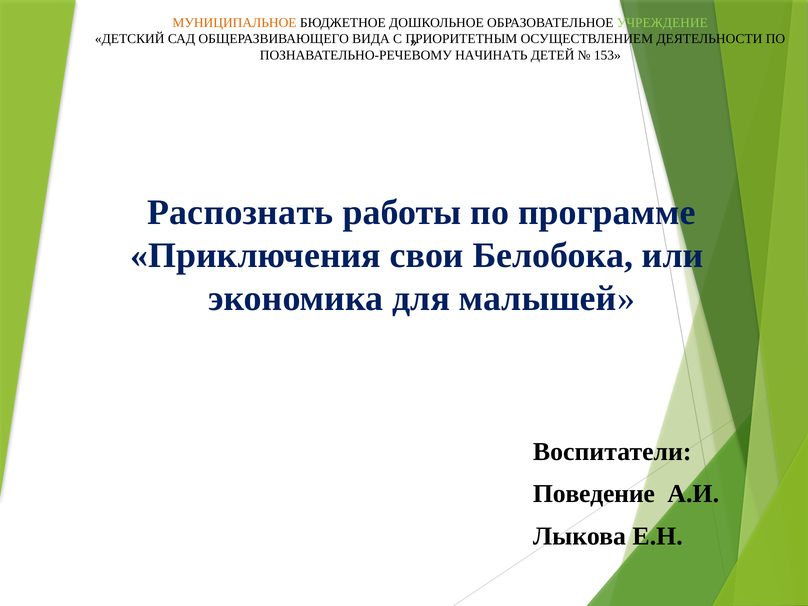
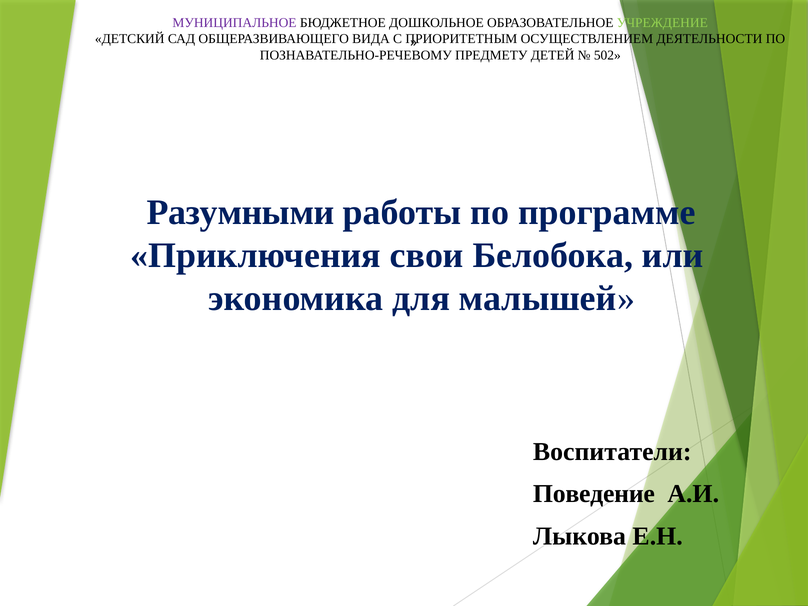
МУНИЦИПАЛЬНОЕ colour: orange -> purple (235, 23)
НАЧИНАТЬ: НАЧИНАТЬ -> ПРЕДМЕТУ (491, 55)
153: 153 -> 502 (607, 55)
Распознать: Распознать -> Разумными (241, 212)
